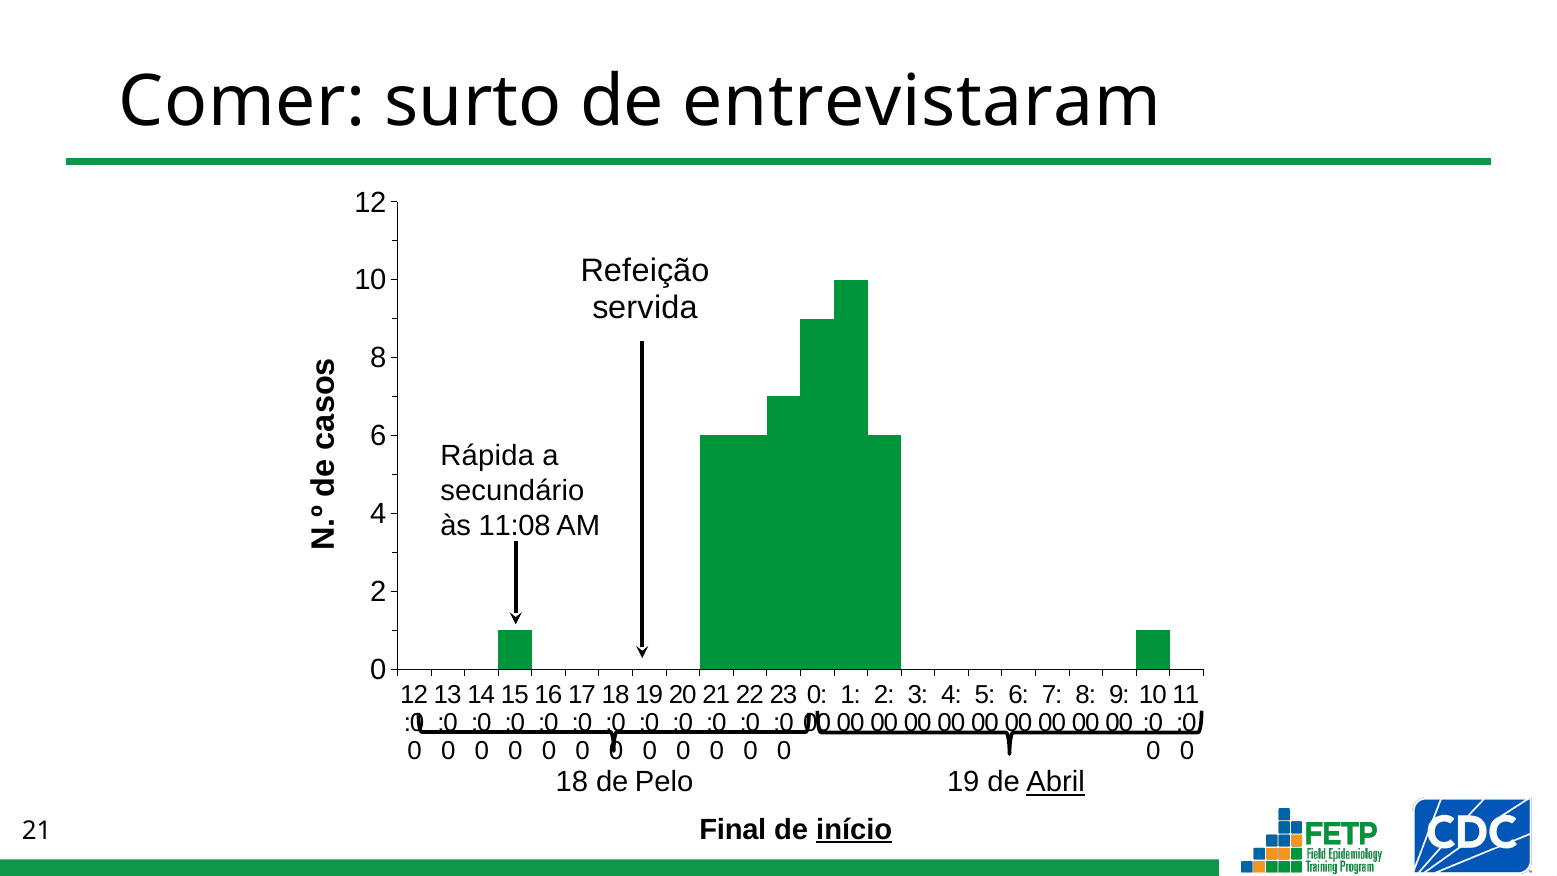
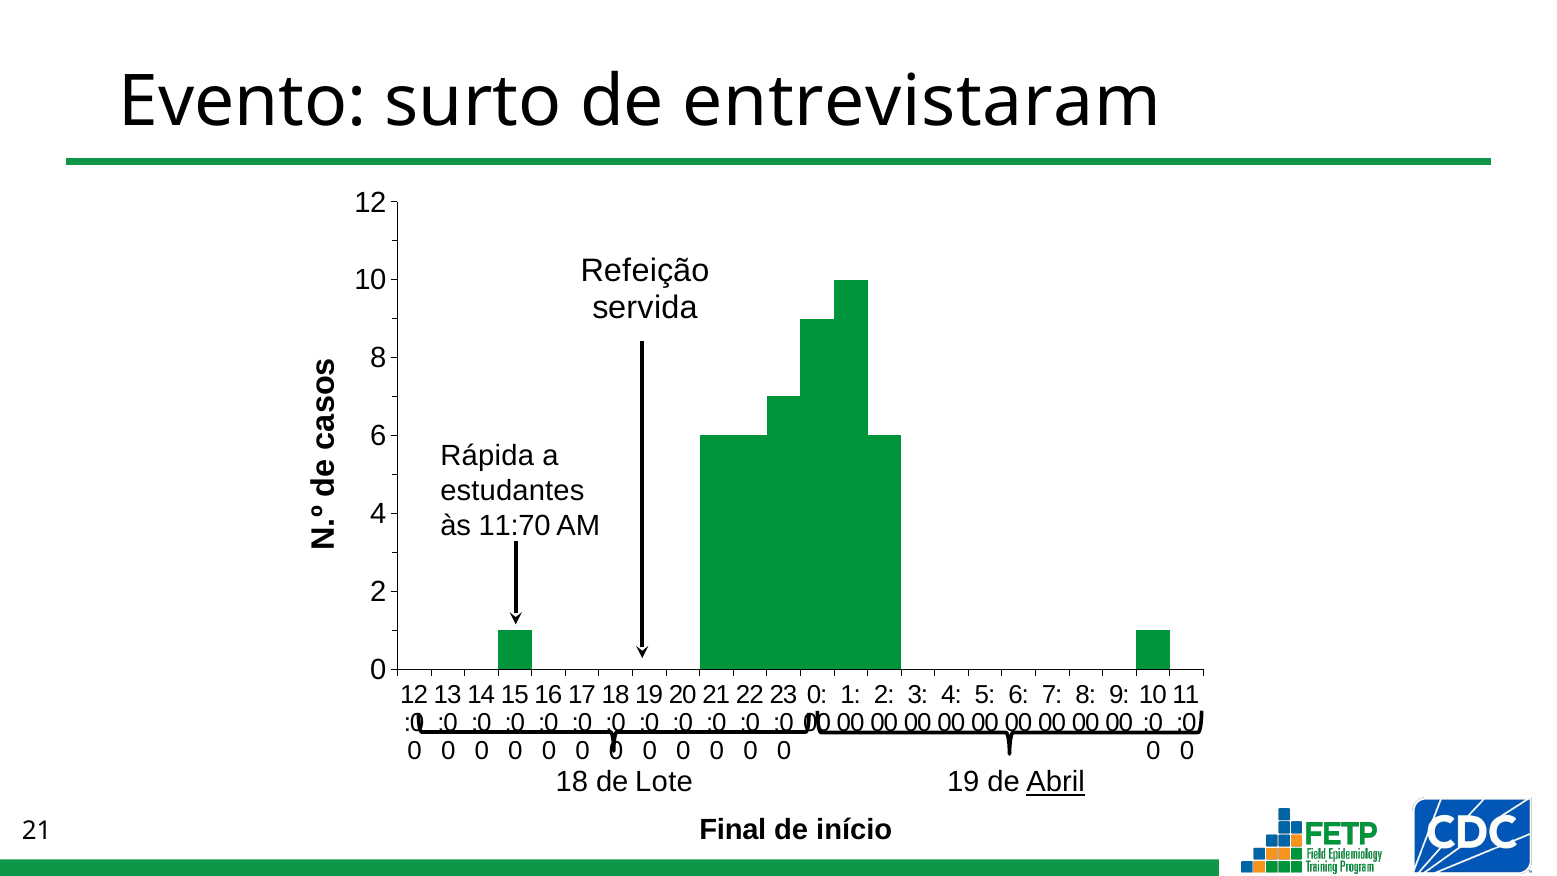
Comer: Comer -> Evento (242, 102)
secundário: secundário -> estudantes (512, 491)
11:08: 11:08 -> 11:70 (515, 526)
Pelo: Pelo -> Lote (664, 782)
início underline: present -> none (854, 829)
